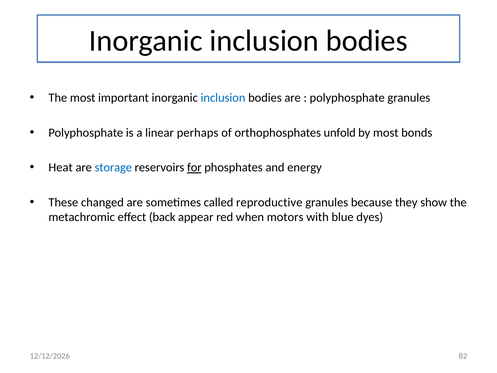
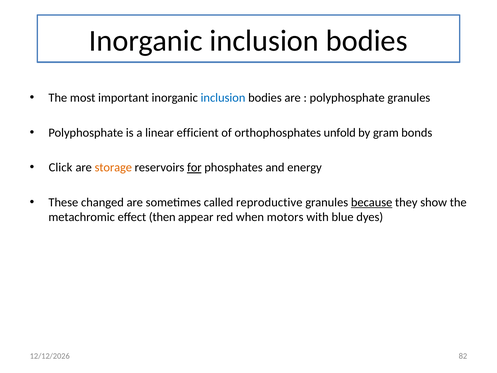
perhaps: perhaps -> efficient (198, 133)
by most: most -> gram (386, 133)
Heat: Heat -> Click (61, 167)
storage colour: blue -> orange (113, 167)
because underline: none -> present (372, 202)
back: back -> then (162, 217)
